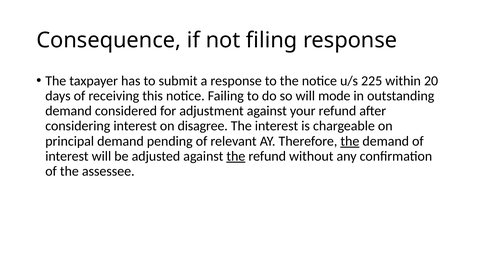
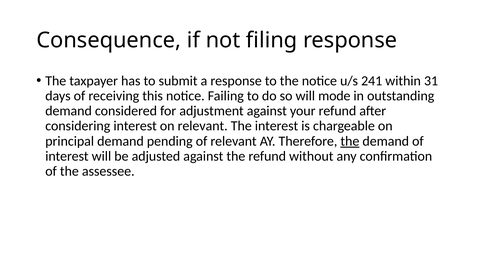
225: 225 -> 241 (372, 81)
20: 20 -> 31 (431, 81)
on disagree: disagree -> relevant (203, 126)
the underline: present -> none (236, 156)
